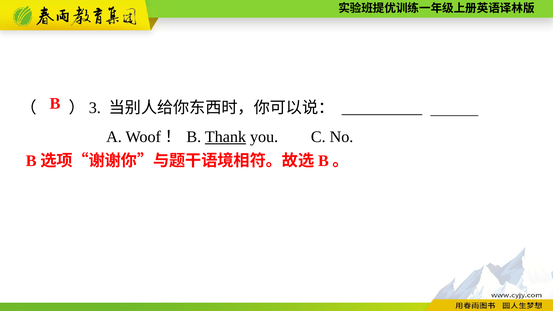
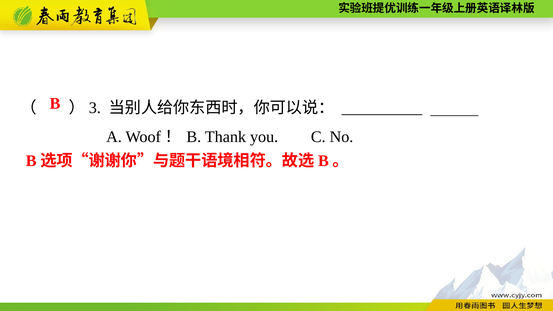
Thank underline: present -> none (225, 137)
